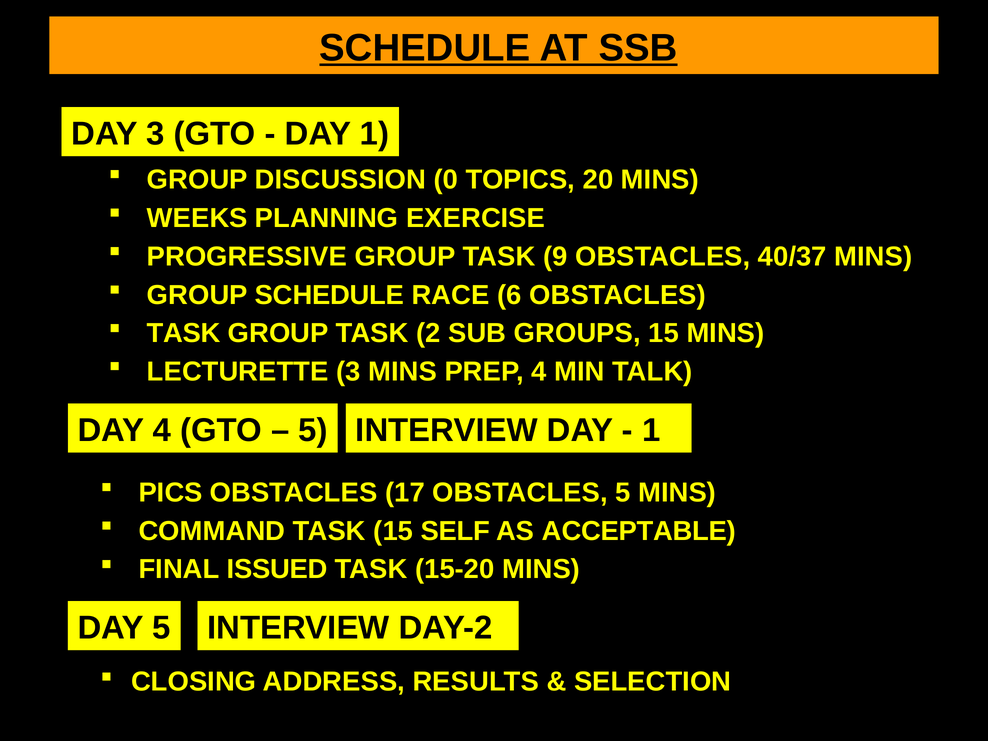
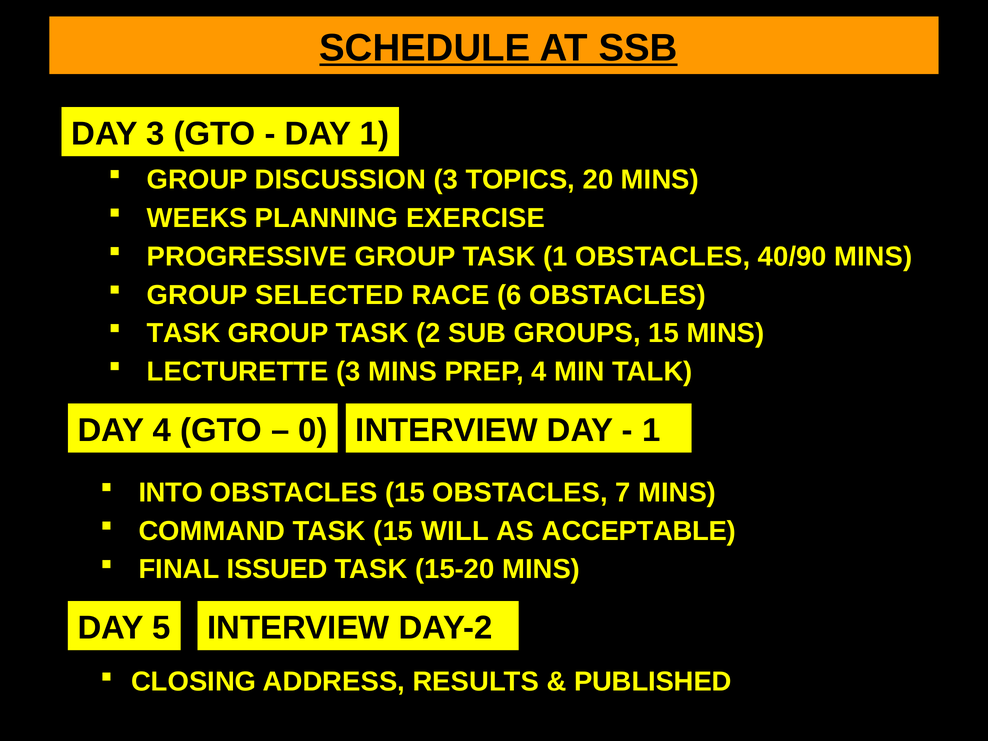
DISCUSSION 0: 0 -> 3 (446, 180)
TASK 9: 9 -> 1 (555, 257)
40/37: 40/37 -> 40/90 (792, 257)
GROUP SCHEDULE: SCHEDULE -> SELECTED (329, 295)
5: 5 -> 0 (313, 430)
PICS: PICS -> INTO (171, 493)
OBSTACLES 17: 17 -> 15 (405, 493)
OBSTACLES 5: 5 -> 7 (623, 493)
SELF: SELF -> WILL (455, 531)
SELECTION: SELECTION -> PUBLISHED (653, 682)
